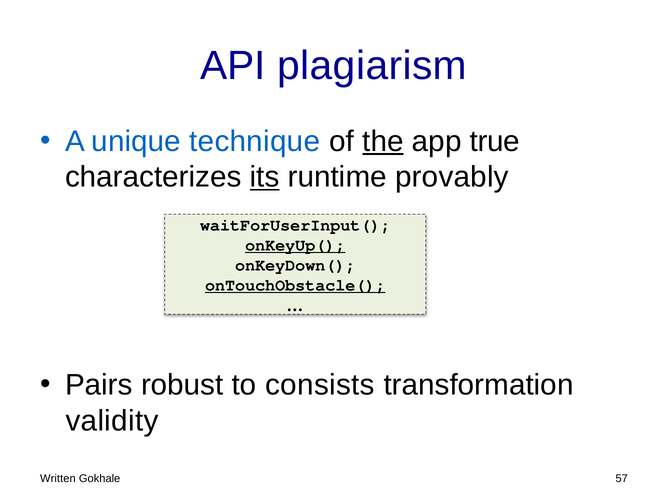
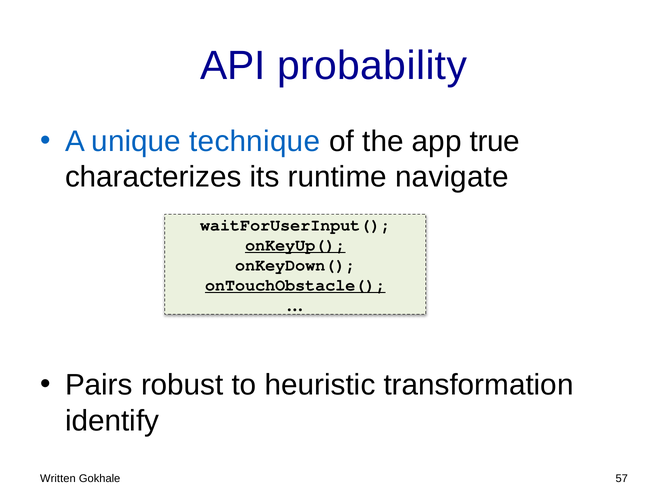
plagiarism: plagiarism -> probability (372, 66)
the underline: present -> none (383, 141)
its underline: present -> none (265, 177)
provably: provably -> navigate (452, 177)
consists: consists -> heuristic (320, 385)
validity: validity -> identify (112, 421)
